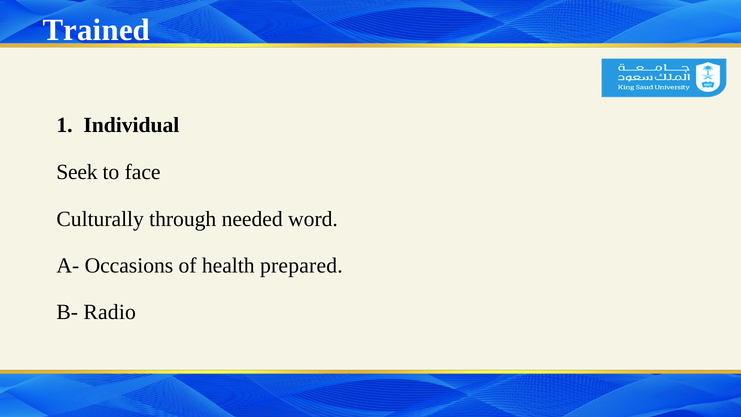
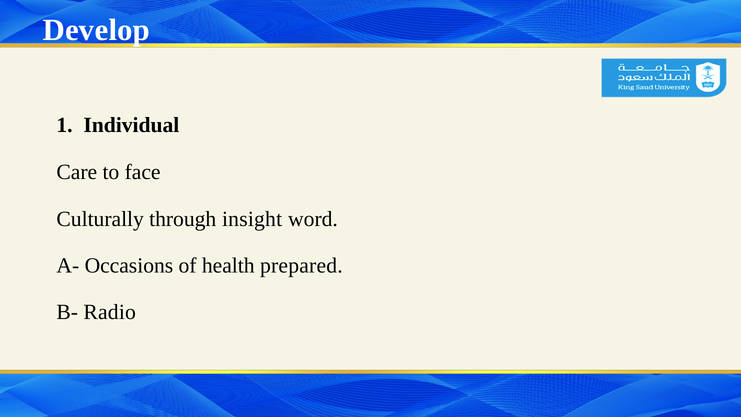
Trained: Trained -> Develop (96, 30)
Seek: Seek -> Care (77, 172)
needed: needed -> insight (252, 219)
